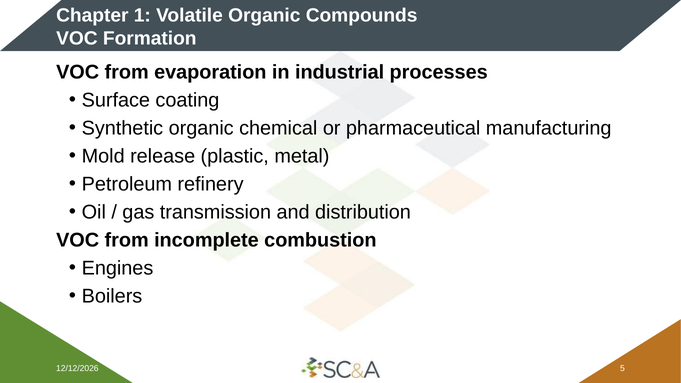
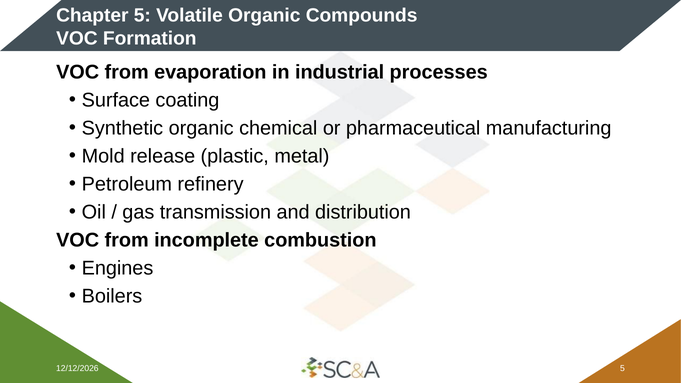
Chapter 1: 1 -> 5 (142, 15)
